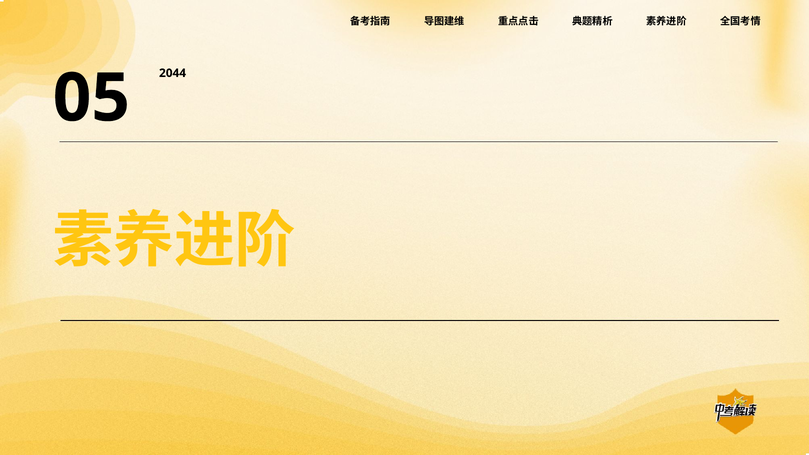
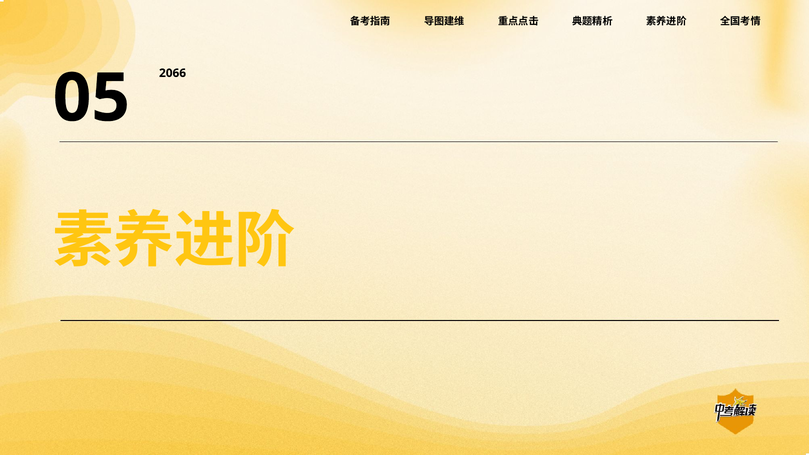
2044: 2044 -> 2066 (173, 73)
